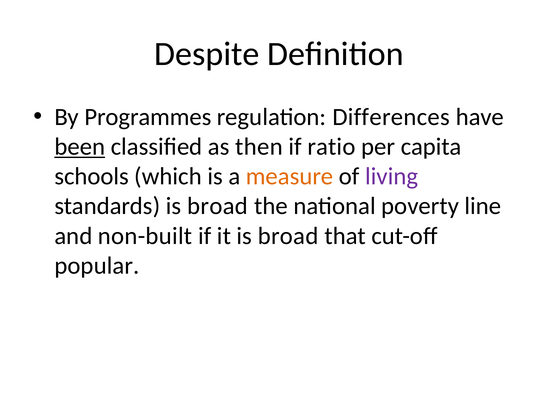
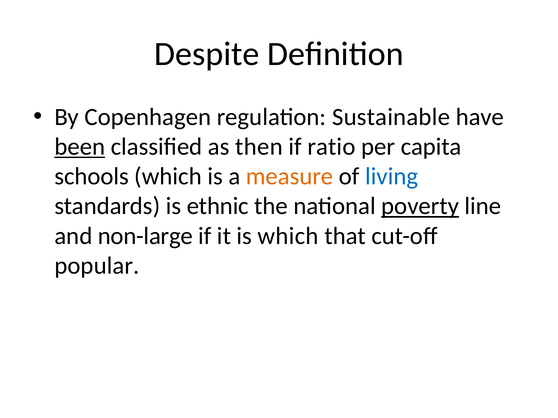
Programmes: Programmes -> Copenhagen (148, 117)
Differences: Differences -> Sustainable (391, 117)
living colour: purple -> blue (392, 177)
standards is broad: broad -> ethnic (218, 206)
poverty underline: none -> present (420, 206)
non-built: non-built -> non-large (145, 236)
it is broad: broad -> which (288, 236)
